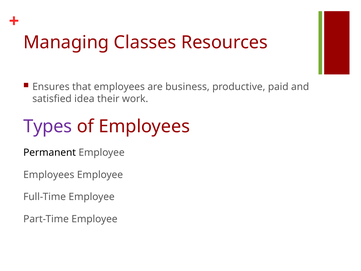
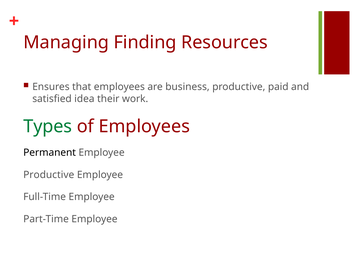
Classes: Classes -> Finding (145, 42)
Types colour: purple -> green (48, 126)
Employees: Employees -> Productive (49, 175)
